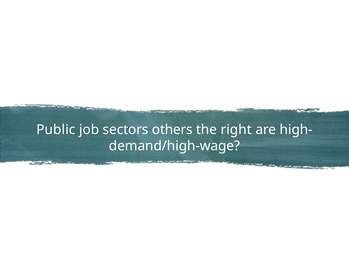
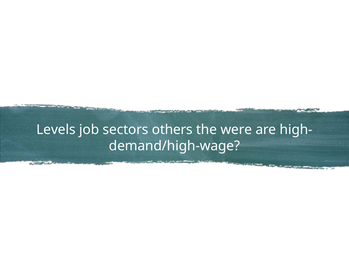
Public: Public -> Levels (56, 130)
right: right -> were (236, 130)
